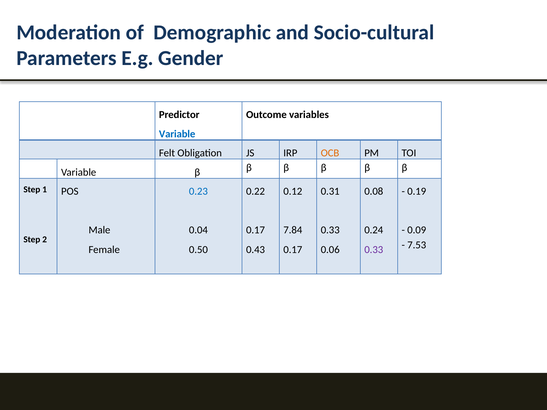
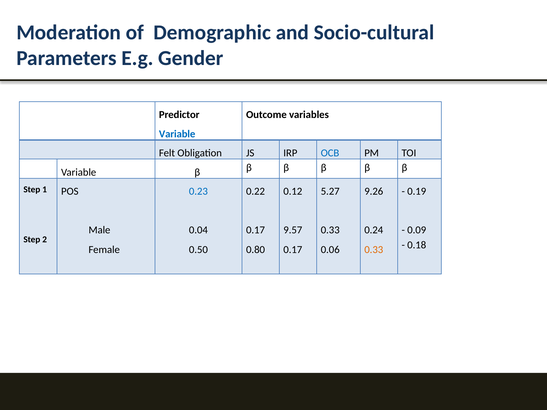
OCB colour: orange -> blue (330, 153)
0.31: 0.31 -> 5.27 (330, 191)
0.08: 0.08 -> 9.26 (374, 191)
7.84: 7.84 -> 9.57 (293, 230)
7.53: 7.53 -> 0.18 (417, 245)
0.43: 0.43 -> 0.80 (256, 250)
0.33 colour: purple -> orange (374, 250)
